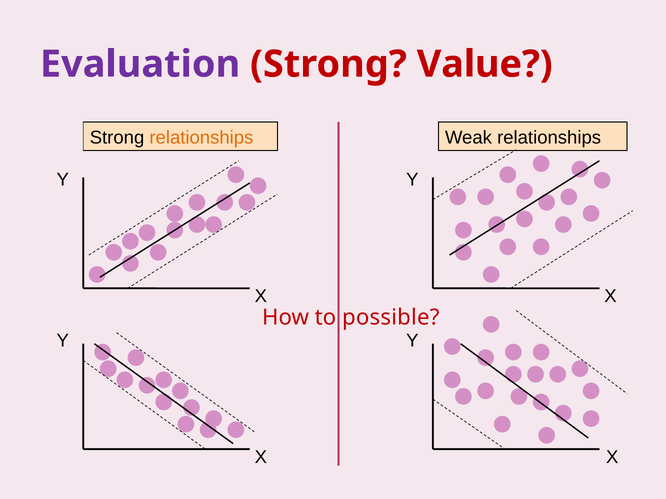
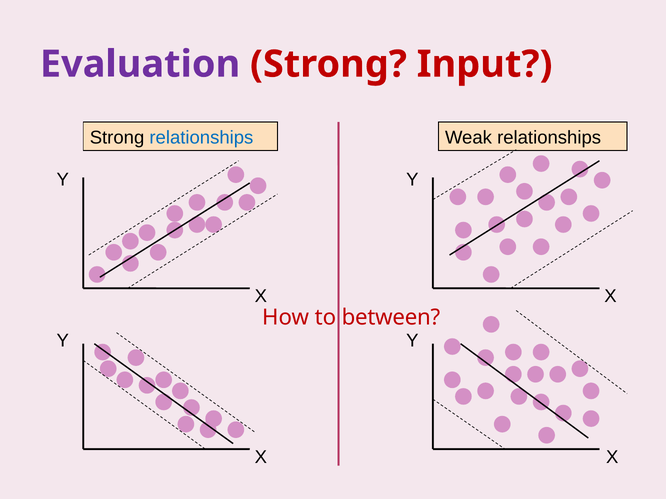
Value: Value -> Input (485, 64)
relationships colour: orange -> blue (201, 138)
possible: possible -> between (391, 318)
